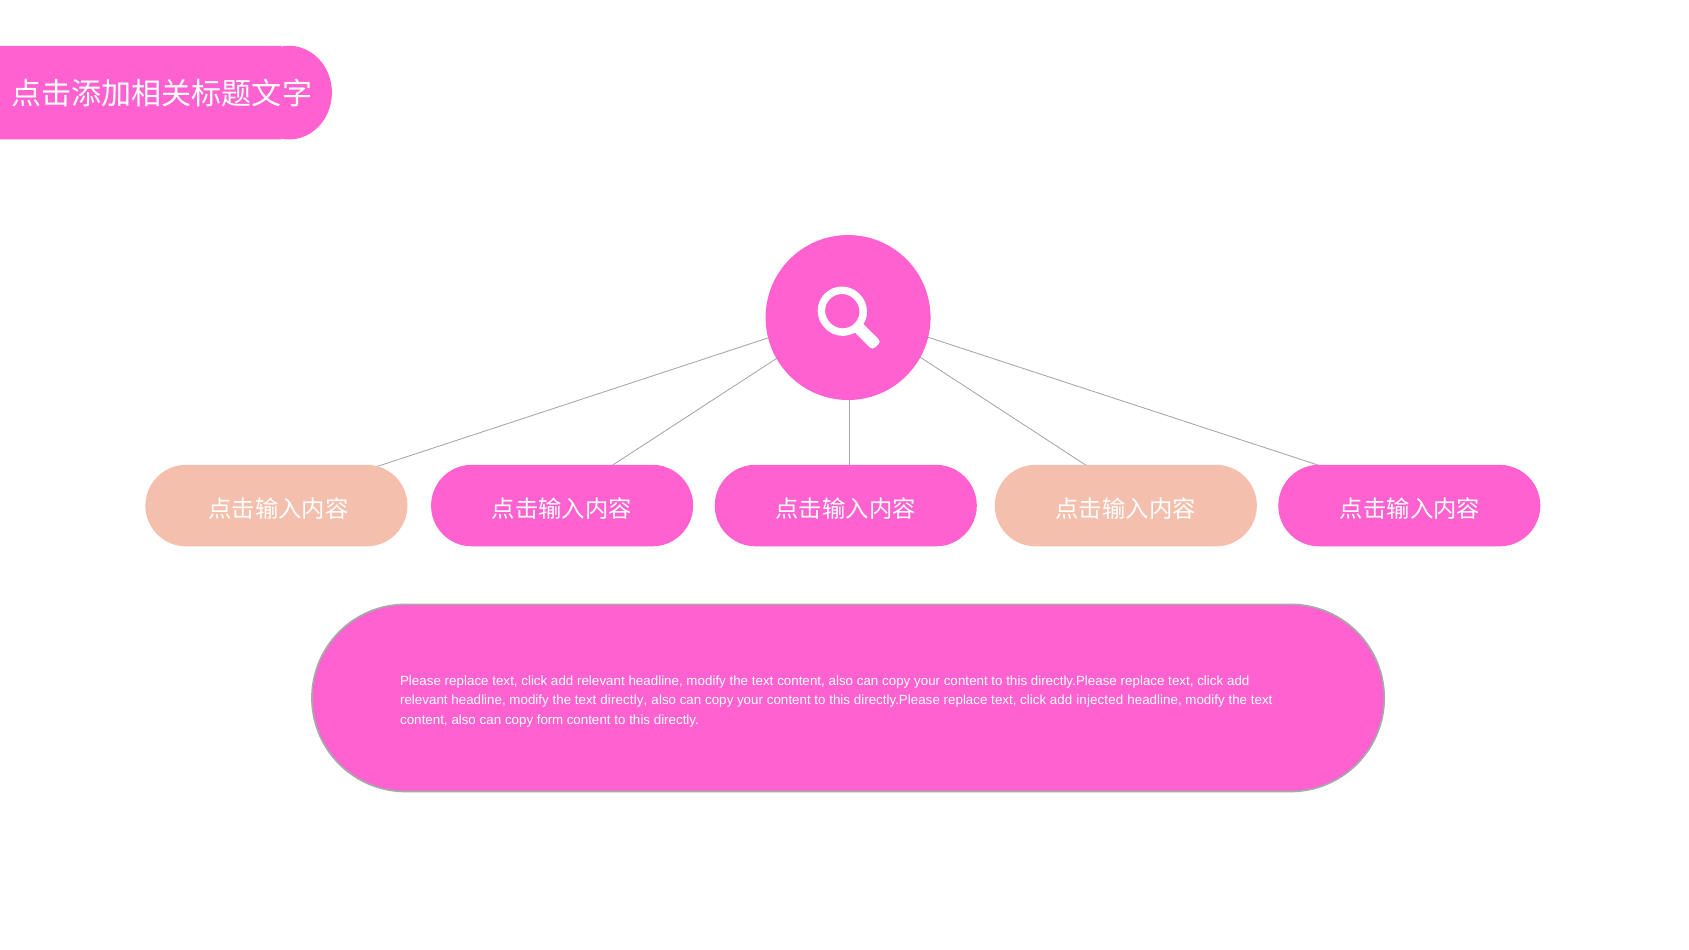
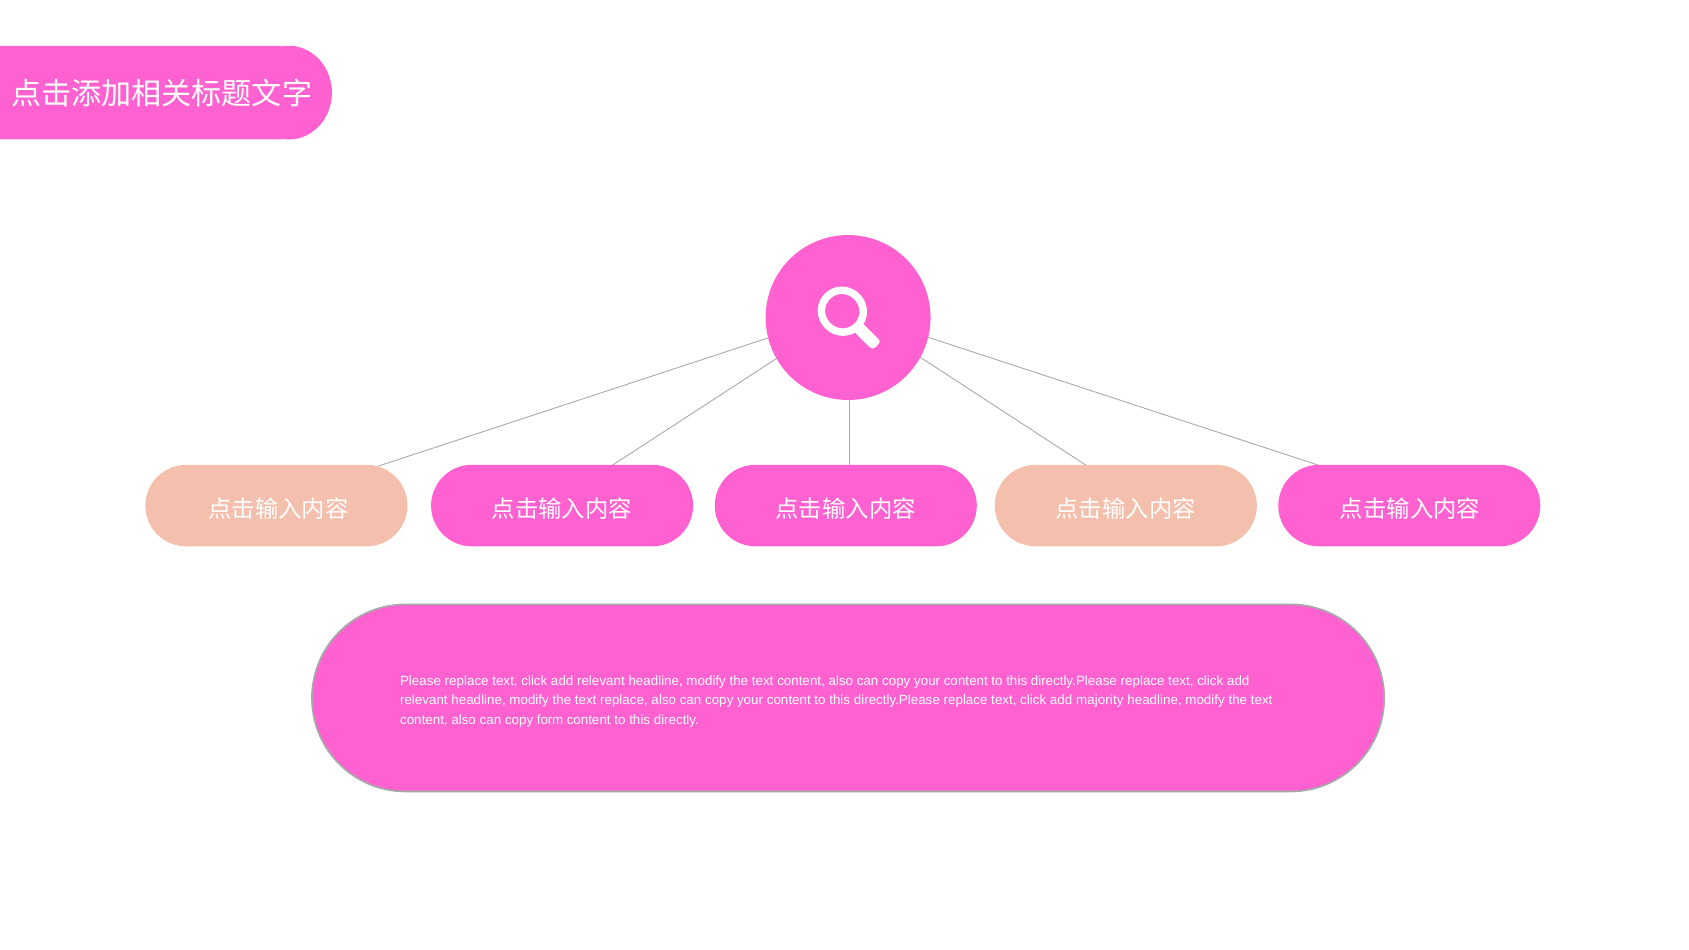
text directly: directly -> replace (624, 700)
injected: injected -> majority (1100, 700)
